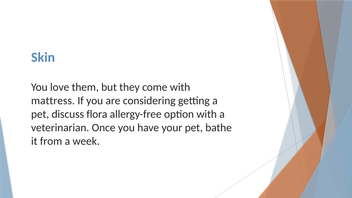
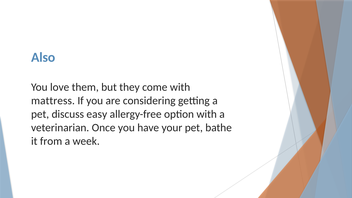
Skin: Skin -> Also (43, 57)
flora: flora -> easy (97, 114)
